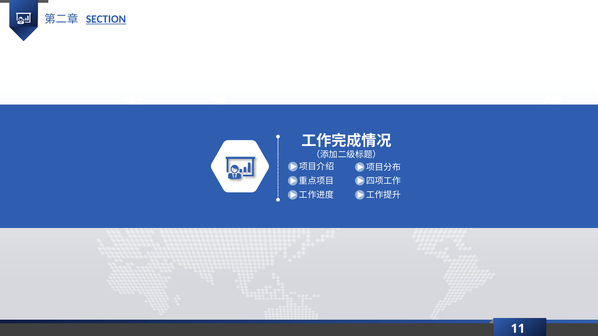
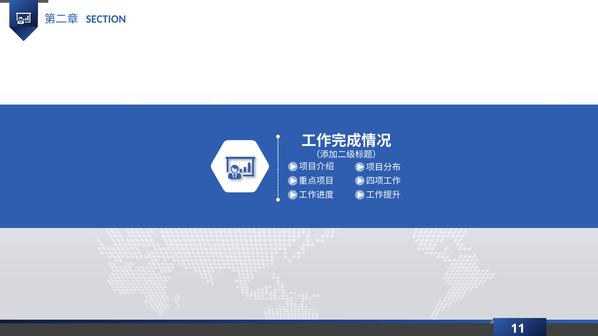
SECTION underline: present -> none (106, 19)
